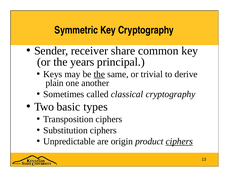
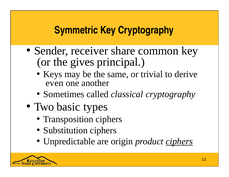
years: years -> gives (82, 62)
the underline: present -> none (99, 74)
plain: plain -> even (54, 83)
